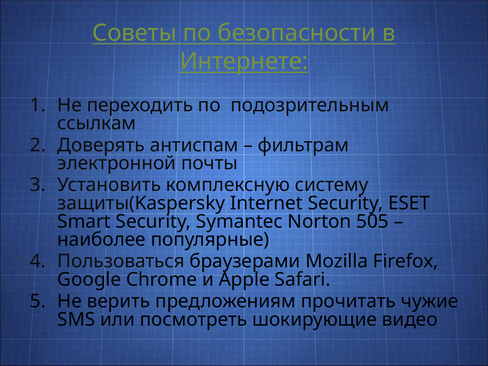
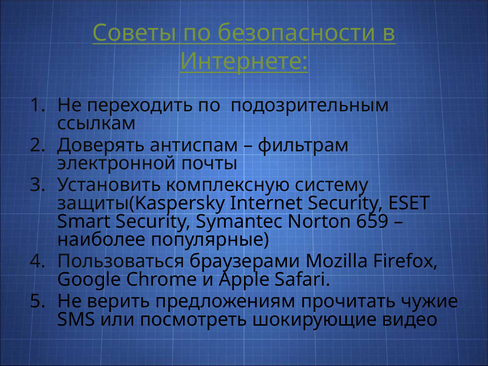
505: 505 -> 659 (373, 221)
